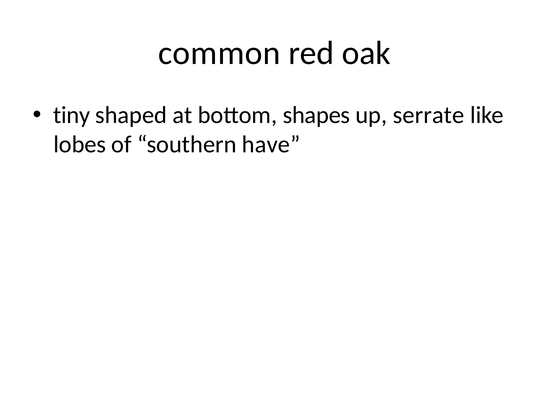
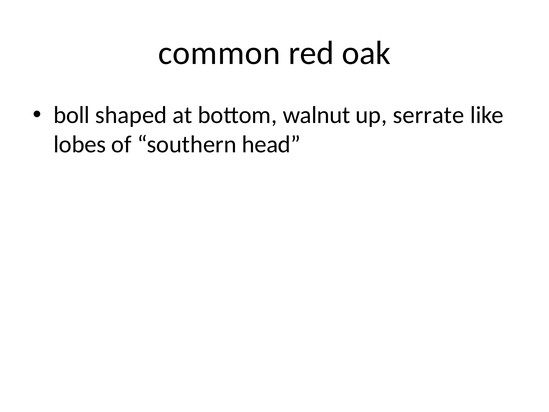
tiny: tiny -> boll (72, 115)
shapes: shapes -> walnut (316, 115)
have: have -> head (271, 144)
